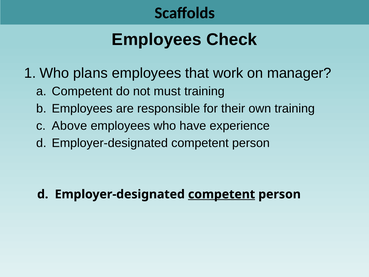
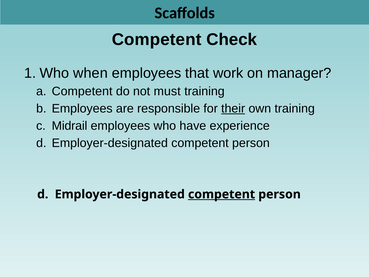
Employees: Employees -> Competent (157, 40)
plans: plans -> when (90, 73)
their underline: none -> present (233, 108)
Above: Above -> Midrail (70, 126)
